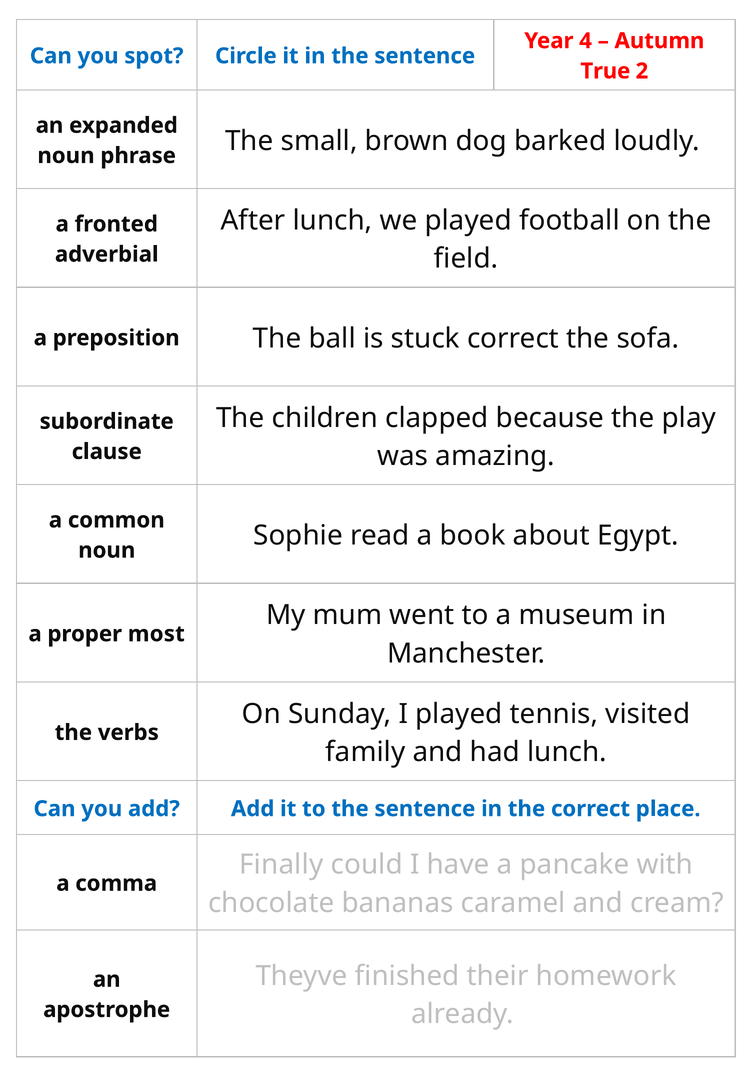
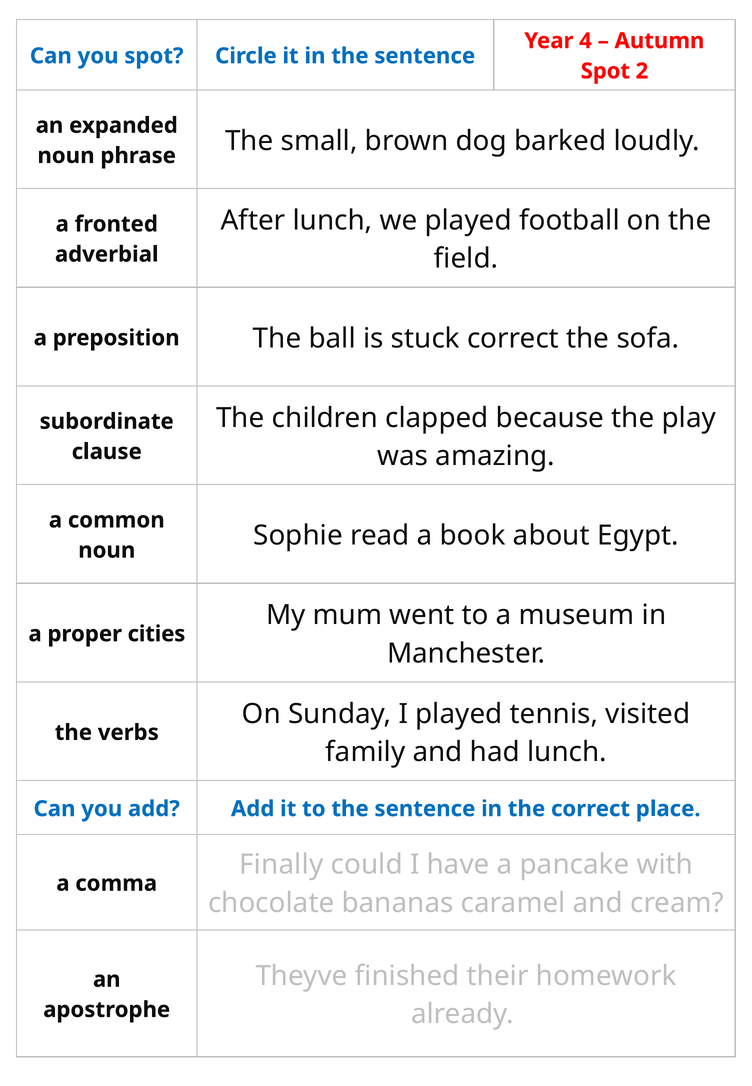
True: True -> Spot (605, 71)
most: most -> cities (156, 634)
